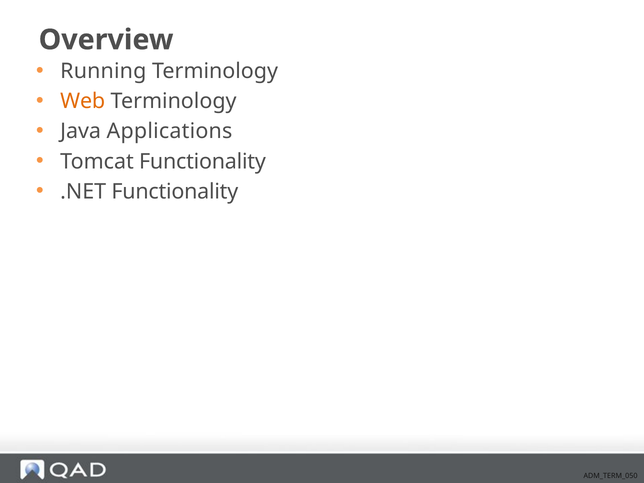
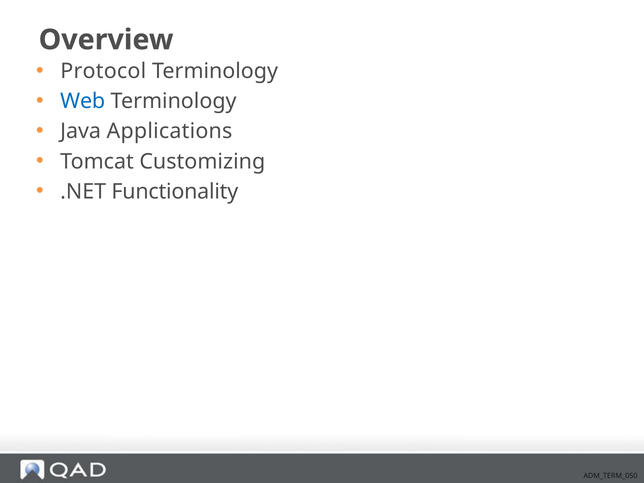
Running: Running -> Protocol (103, 71)
Web colour: orange -> blue (83, 101)
Tomcat Functionality: Functionality -> Customizing (202, 161)
